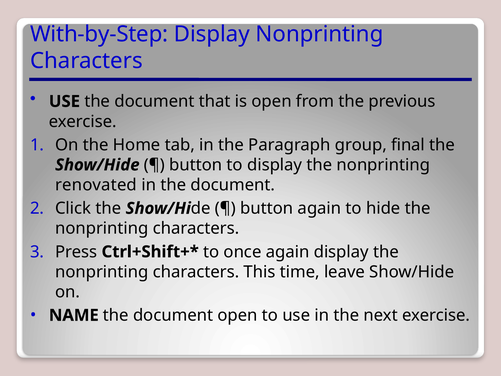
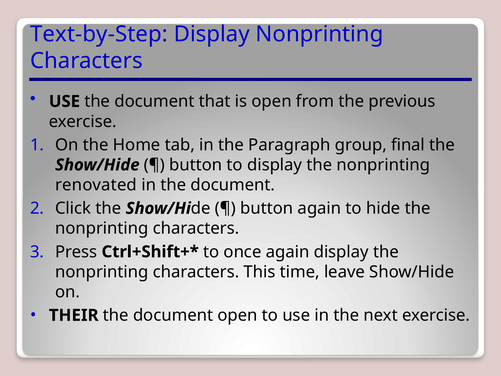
With-by-Step: With-by-Step -> Text-by-Step (99, 34)
NAME: NAME -> THEIR (74, 315)
